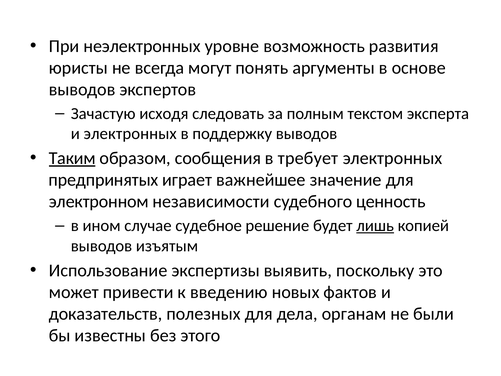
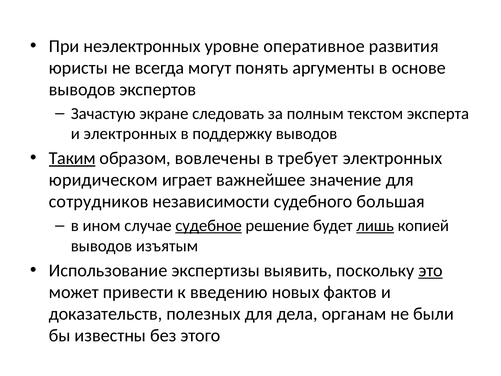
возможность: возможность -> оперативное (314, 46)
исходя: исходя -> экране (164, 114)
сообщения: сообщения -> вовлечены (218, 158)
предпринятых: предпринятых -> юридическом (103, 180)
электронном: электронном -> сотрудников (99, 202)
ценность: ценность -> большая (391, 202)
судебное underline: none -> present (209, 226)
это underline: none -> present (431, 270)
